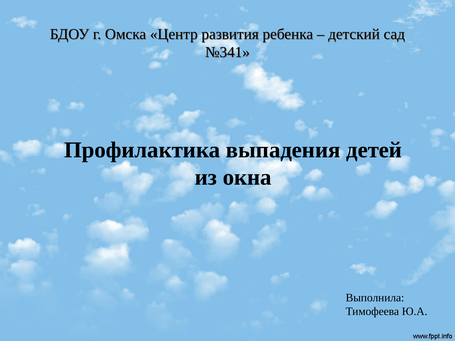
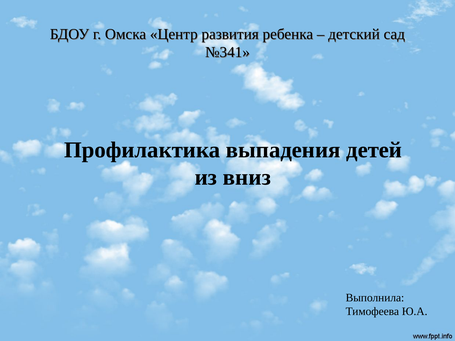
окна: окна -> вниз (247, 178)
